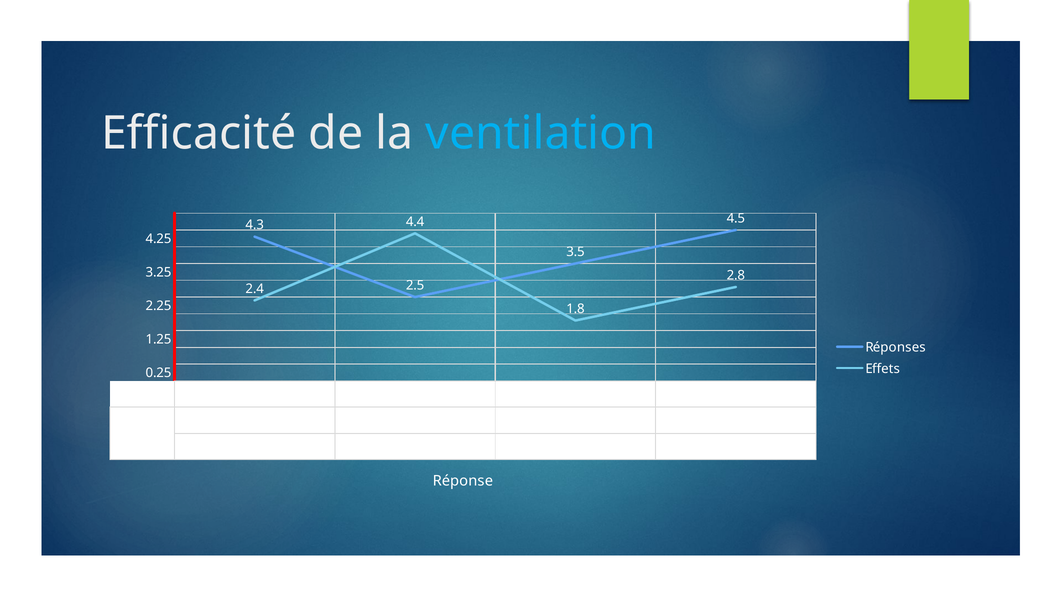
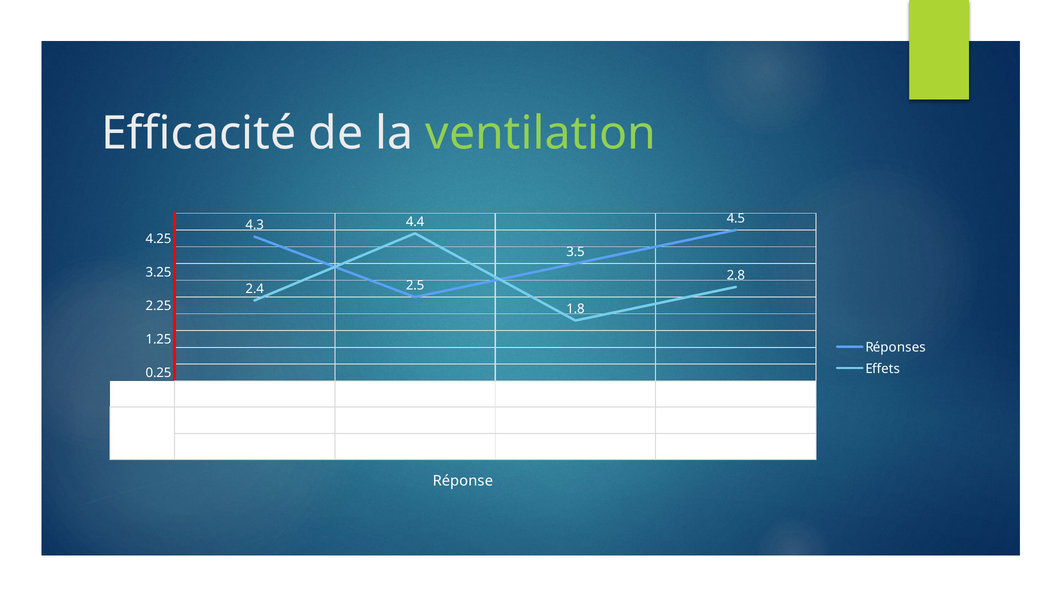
ventilation colour: light blue -> light green (541, 133)
